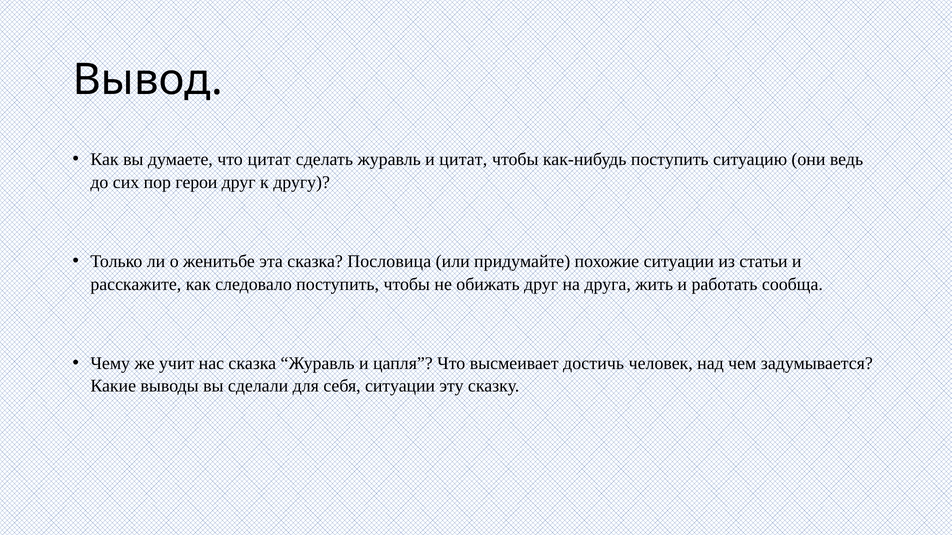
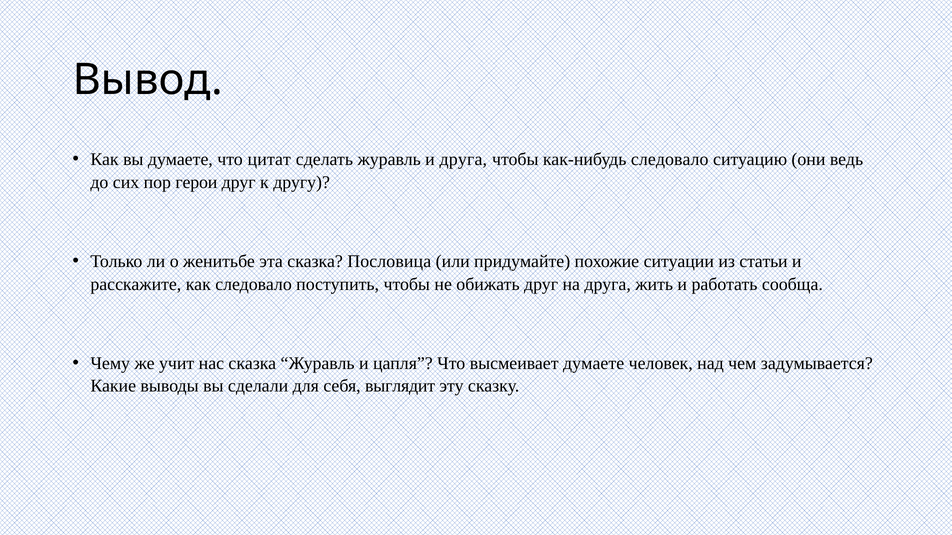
и цитат: цитат -> друга (463, 160)
как-нибудь поступить: поступить -> следовало (670, 160)
высмеивает достичь: достичь -> думаете (594, 363)
себя ситуации: ситуации -> выглядит (400, 386)
